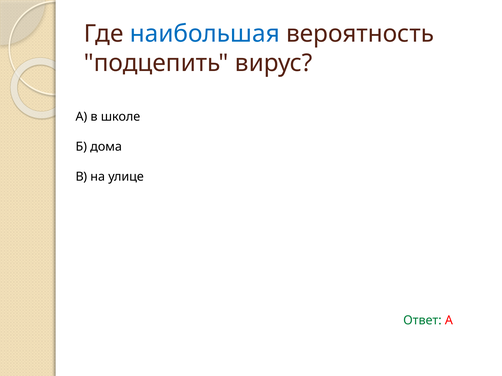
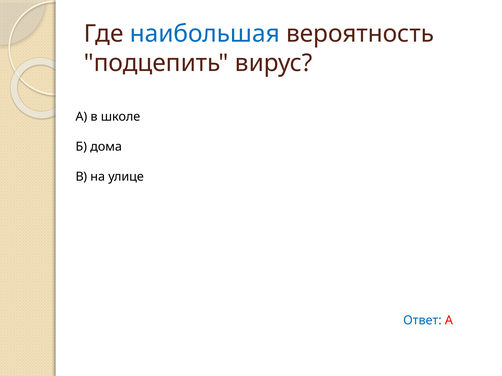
Ответ colour: green -> blue (422, 321)
